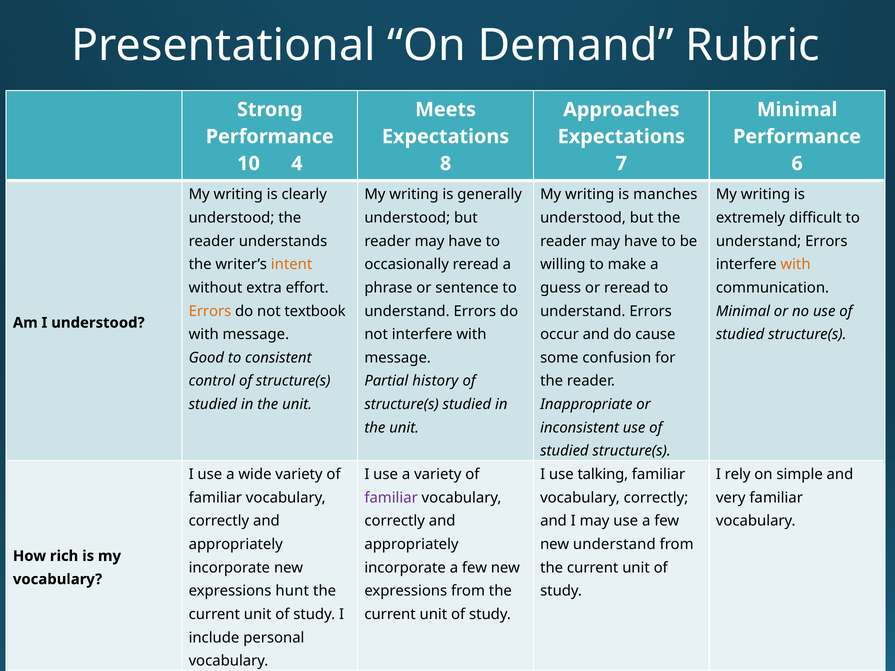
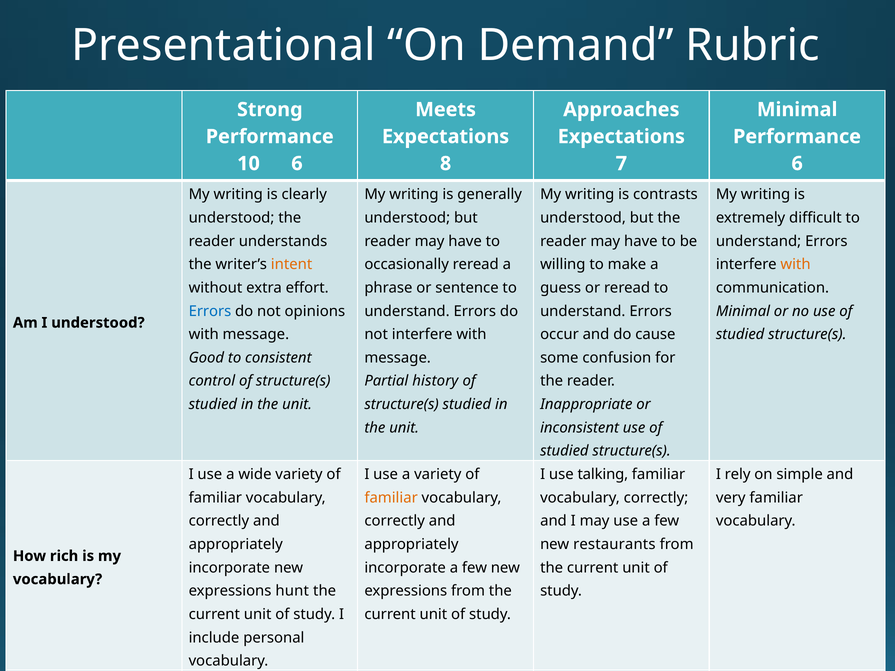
4: 4 -> 6 (297, 164)
manches: manches -> contrasts (665, 195)
Errors colour: orange -> blue (210, 311)
textbook: textbook -> opinions (315, 311)
familiar colour: purple -> orange (391, 498)
new understand: understand -> restaurants (614, 545)
